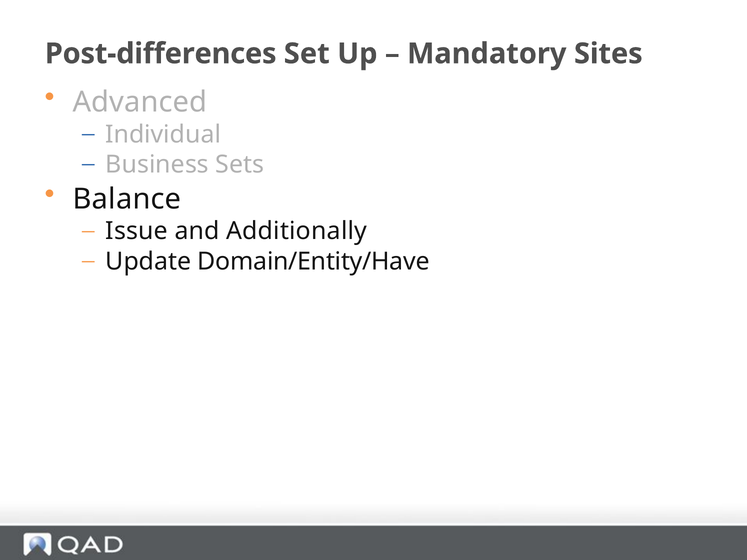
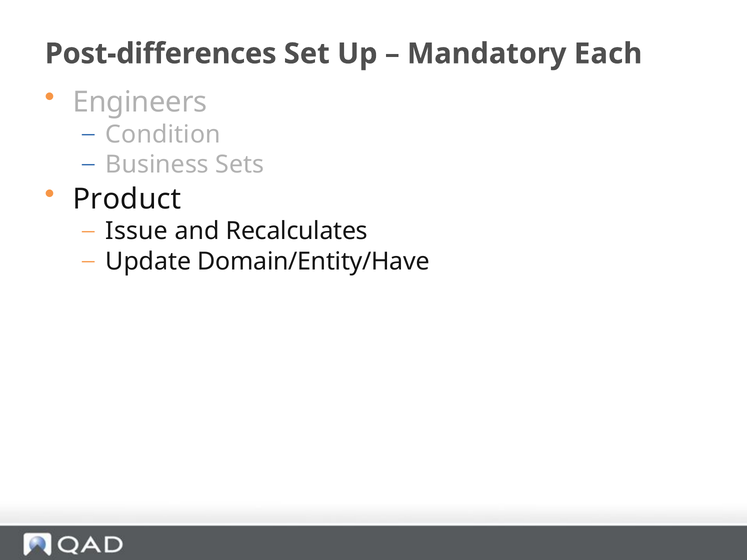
Sites: Sites -> Each (608, 54)
Advanced: Advanced -> Engineers (140, 102)
Individual: Individual -> Condition (163, 134)
Balance: Balance -> Product (127, 199)
Additionally: Additionally -> Recalculates (297, 231)
